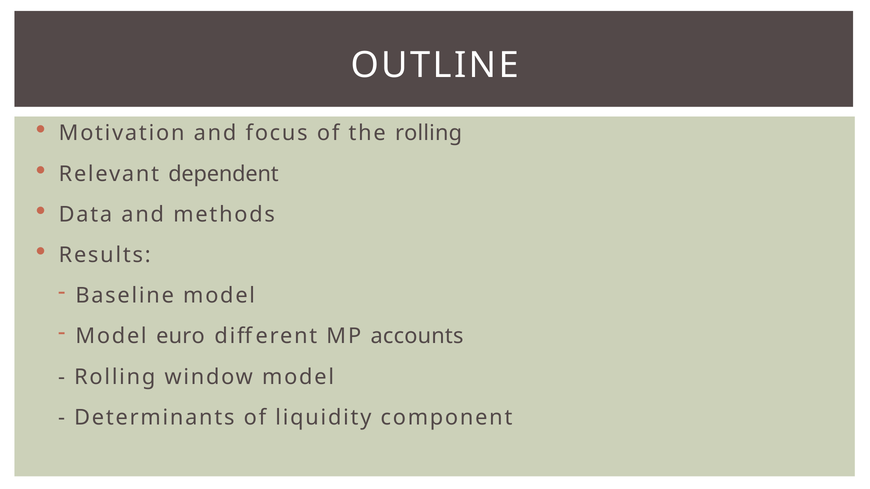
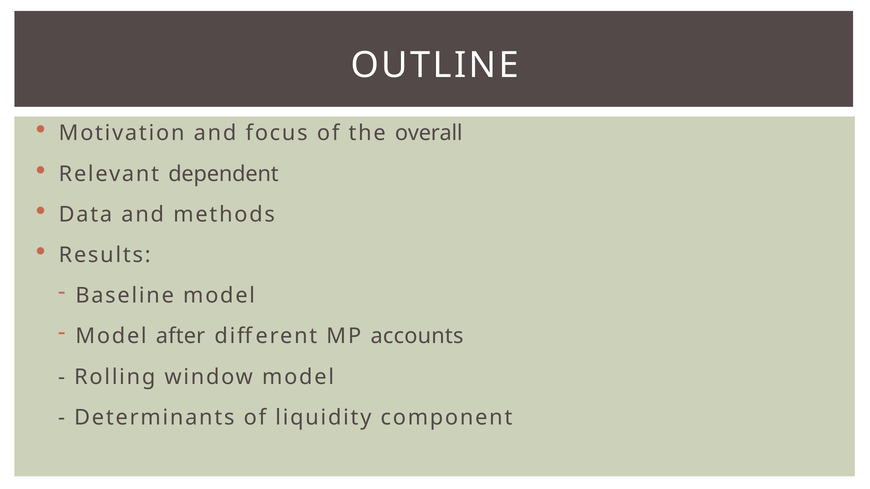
the rolling: rolling -> overall (429, 133)
euro: euro -> after (181, 337)
